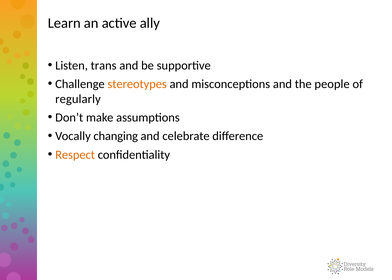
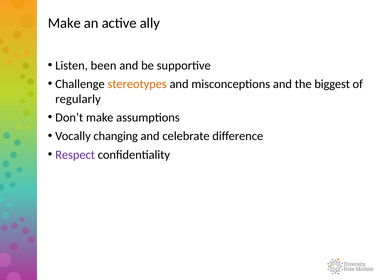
Learn: Learn -> Make (64, 23)
trans: trans -> been (104, 65)
people: people -> biggest (332, 84)
Respect colour: orange -> purple (75, 155)
